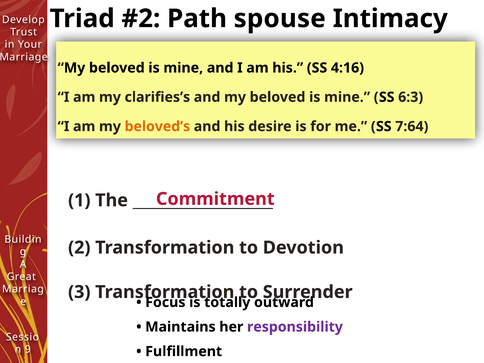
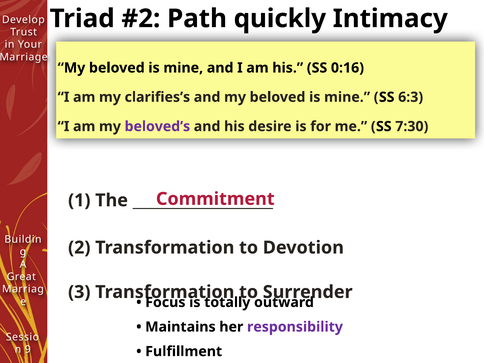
spouse: spouse -> quickly (280, 19)
4:16: 4:16 -> 0:16 (347, 68)
beloved’s colour: orange -> purple (157, 126)
7:64: 7:64 -> 7:30 (412, 126)
